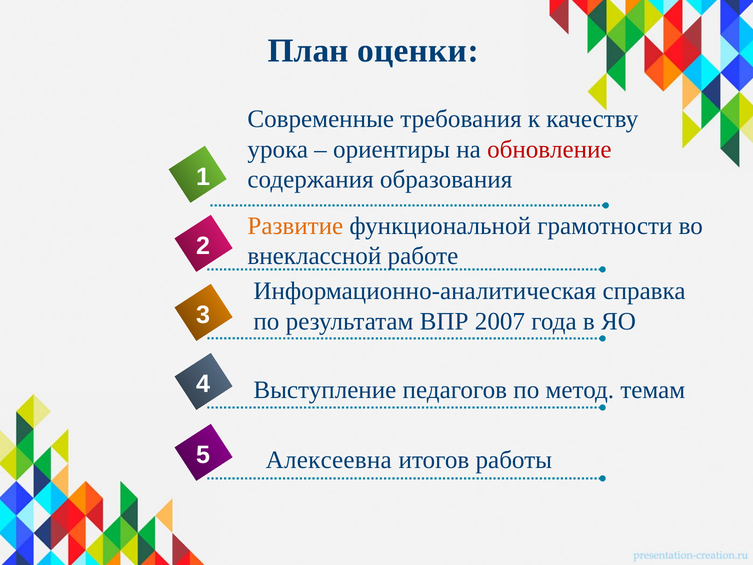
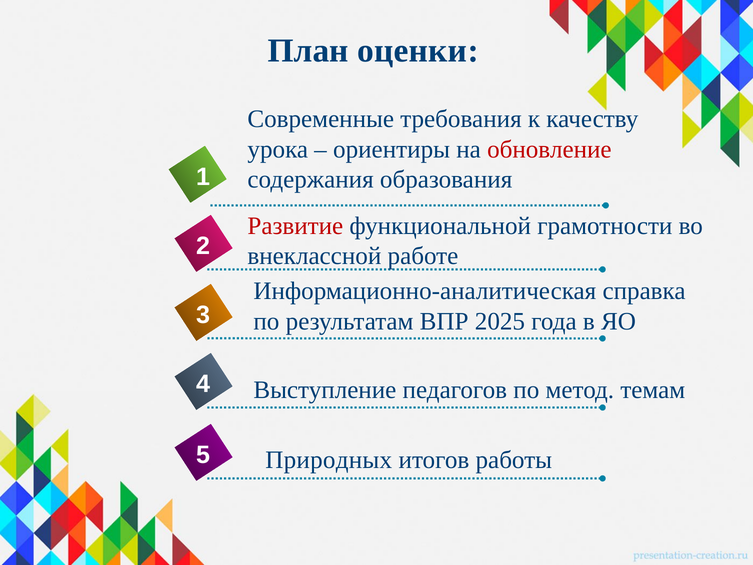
Развитие colour: orange -> red (295, 226)
2007: 2007 -> 2025 (500, 321)
Алексеевна: Алексеевна -> Природных (329, 460)
